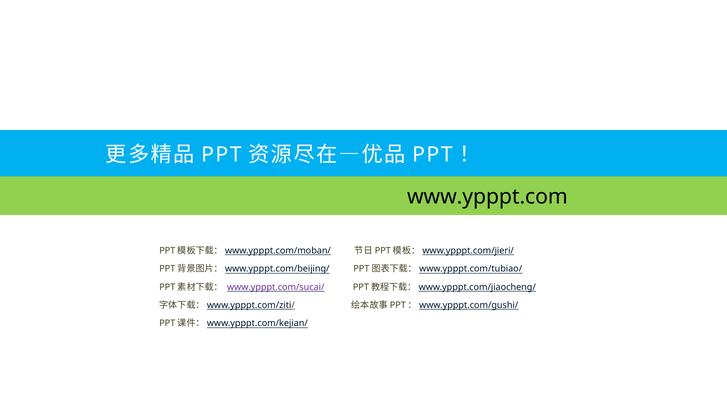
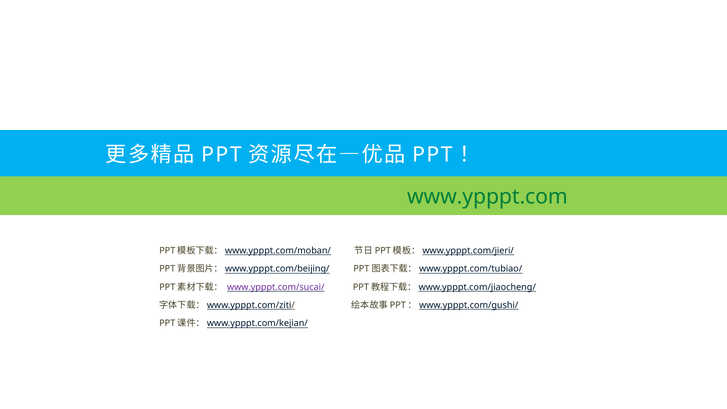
www.ypppt.com colour: black -> green (487, 197)
